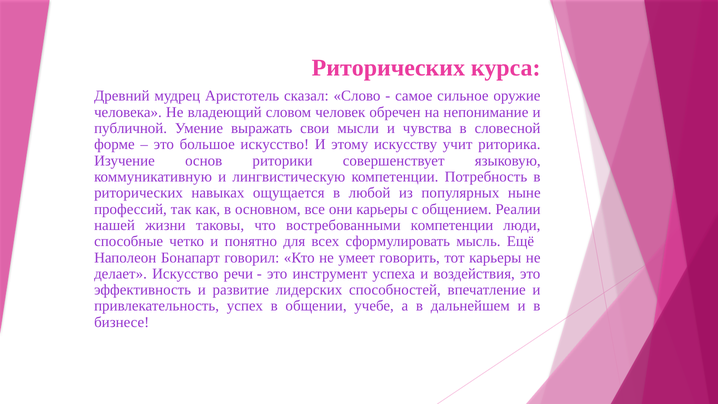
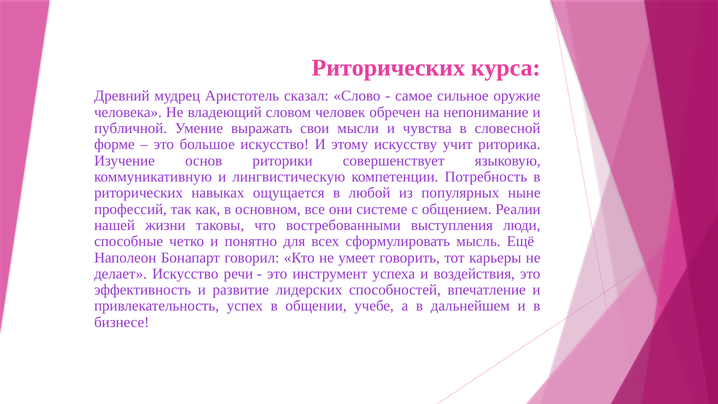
они карьеры: карьеры -> системе (382, 209)
востребованными компетенции: компетенции -> выступления (452, 225)
